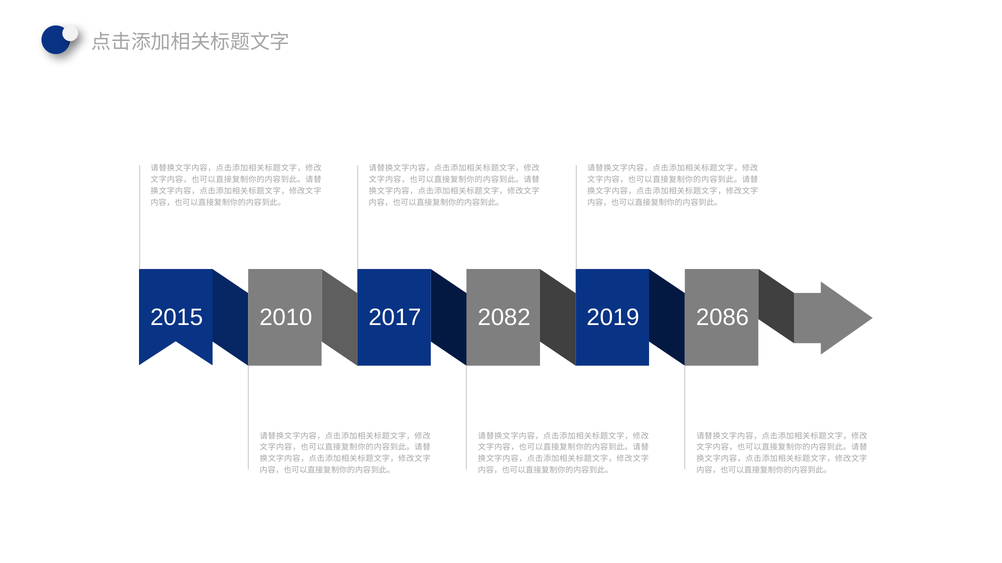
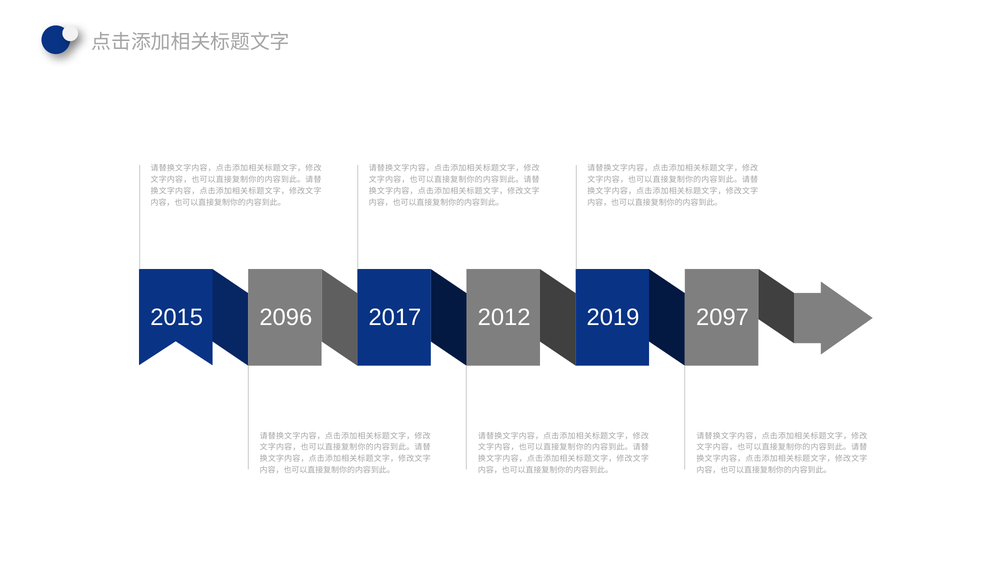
2010: 2010 -> 2096 (286, 318)
2082: 2082 -> 2012 (504, 318)
2086: 2086 -> 2097 (723, 318)
